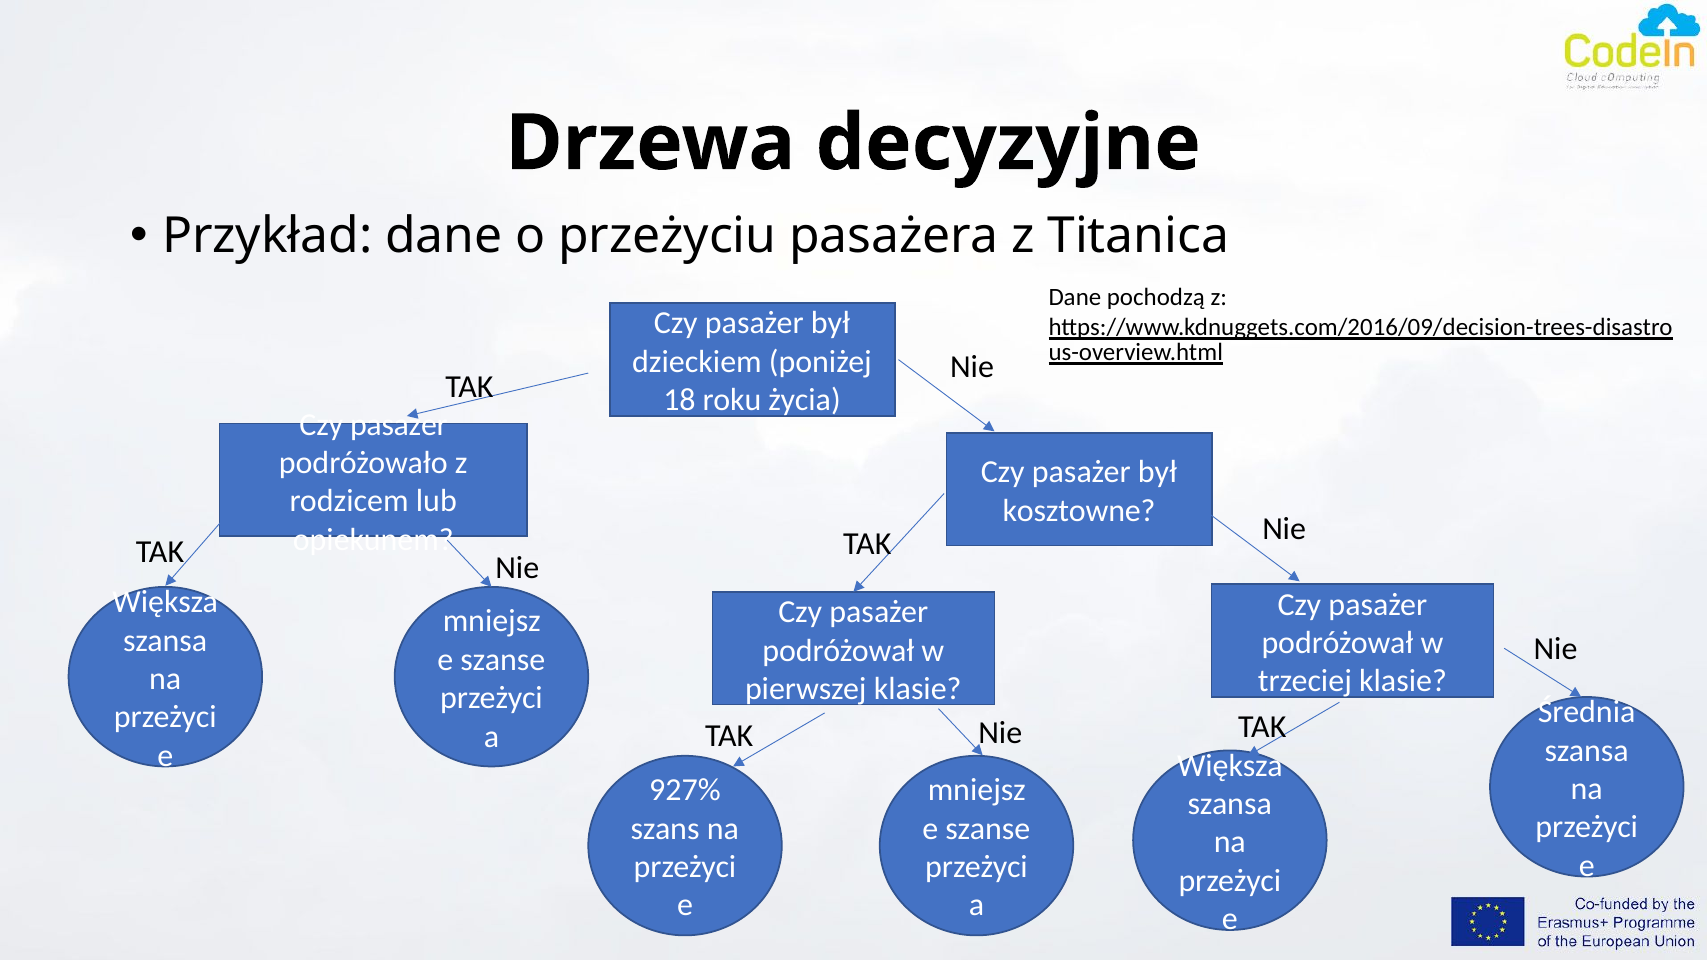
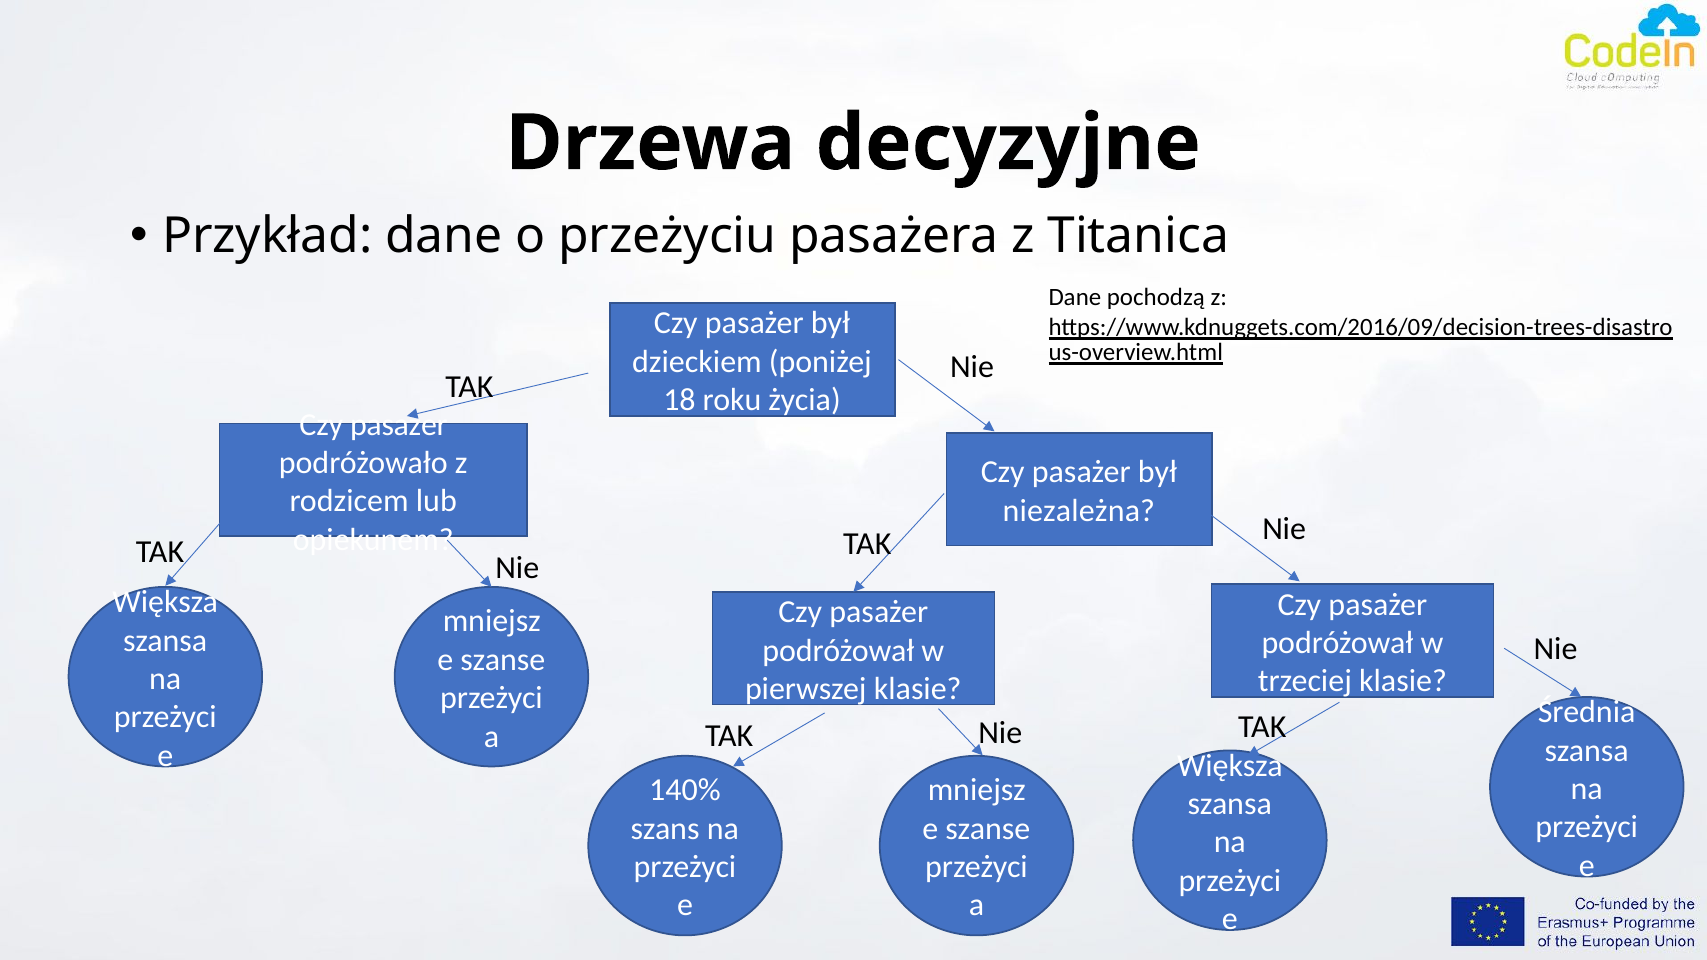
kosztowne: kosztowne -> niezależna (1079, 511)
927%: 927% -> 140% (685, 790)
